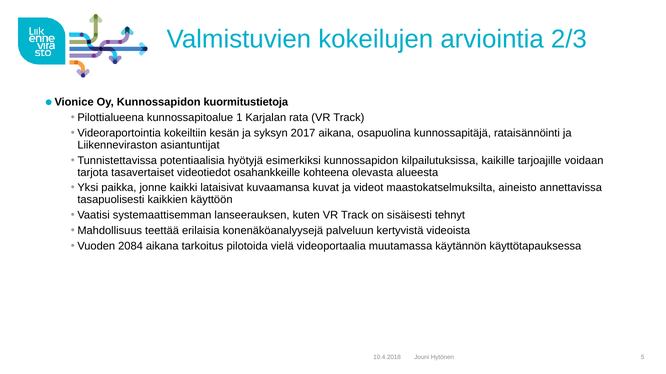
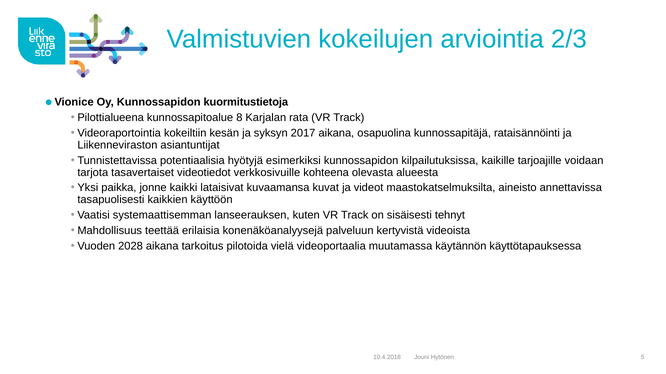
1: 1 -> 8 (239, 118)
osahankkeille: osahankkeille -> verkkosivuille (267, 173)
2084: 2084 -> 2028 (131, 246)
